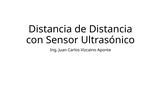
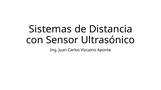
Distancia: Distancia -> Sistemas (50, 29)
